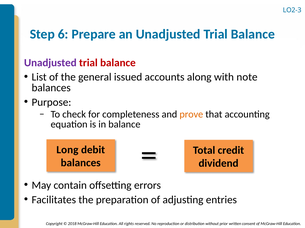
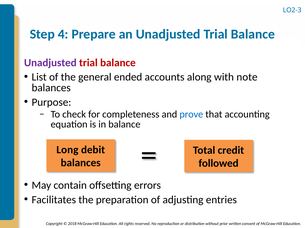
6: 6 -> 4 (63, 34)
issued: issued -> ended (128, 77)
prove colour: orange -> blue (191, 115)
dividend: dividend -> followed (219, 164)
